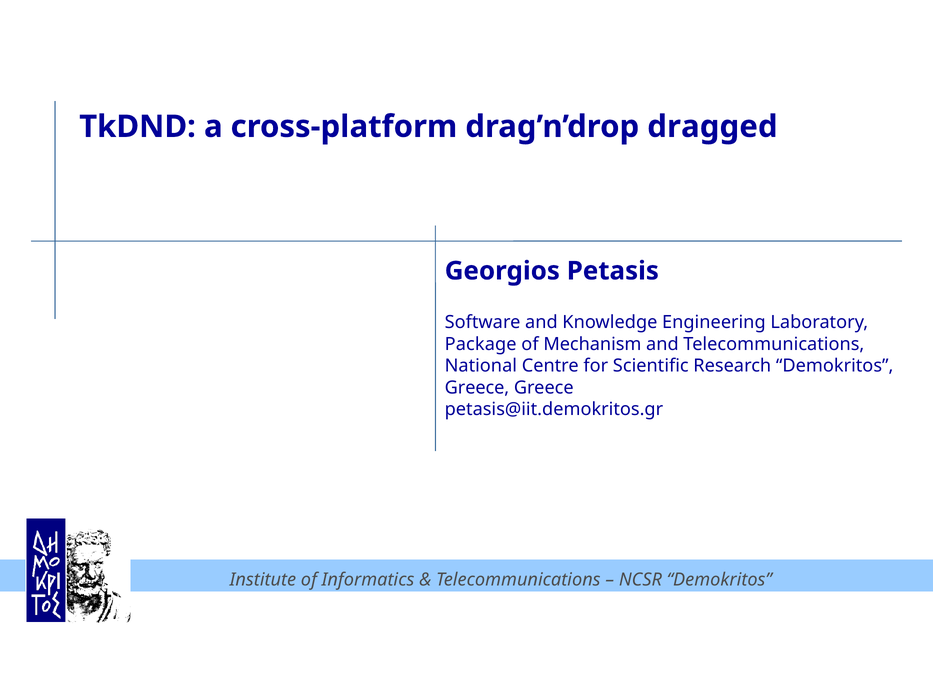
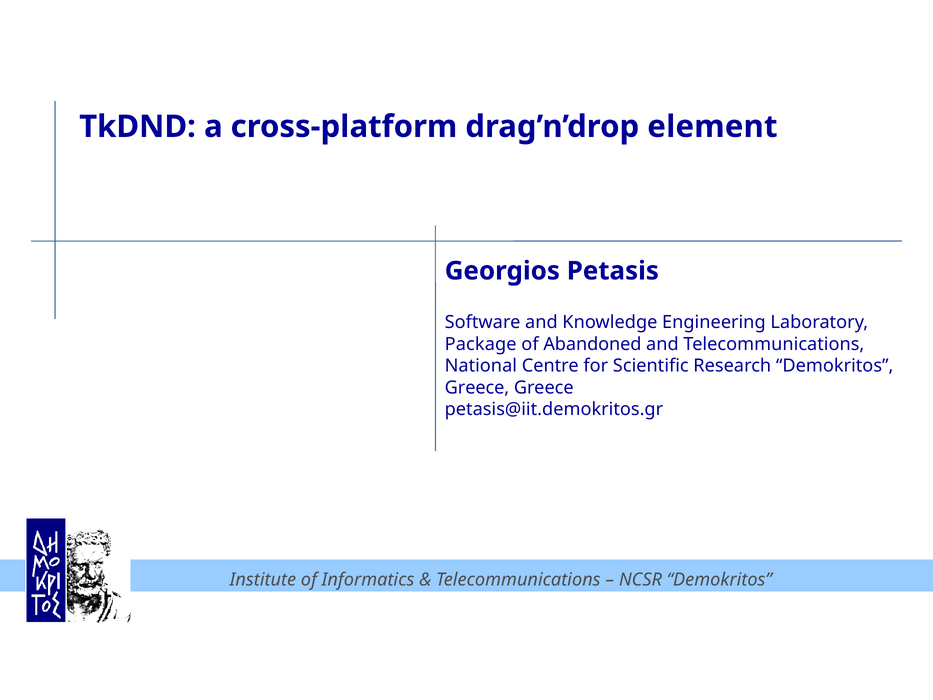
dragged: dragged -> element (712, 127)
Mechanism: Mechanism -> Abandoned (592, 344)
